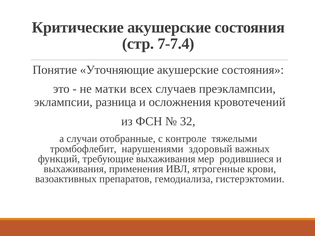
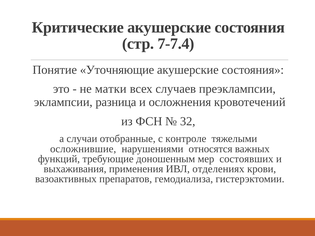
тромбофлебит: тромбофлебит -> осложнившие (83, 149)
здоровый: здоровый -> относятся (210, 149)
требующие выхаживания: выхаживания -> доношенным (166, 159)
родившиеся: родившиеся -> состоявших (246, 159)
ятрогенные: ятрогенные -> отделениях (218, 169)
